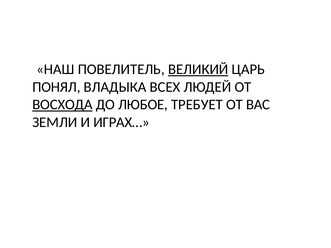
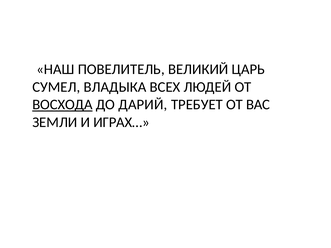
ВЕЛИКИЙ underline: present -> none (198, 69)
ПОНЯЛ: ПОНЯЛ -> СУМЕЛ (56, 87)
ЛЮБОЕ: ЛЮБОЕ -> ДАРИЙ (143, 105)
